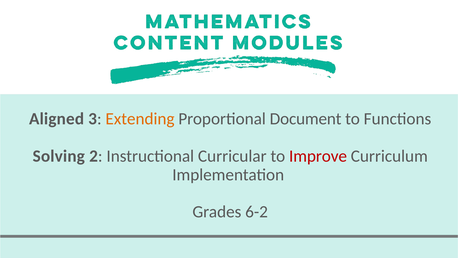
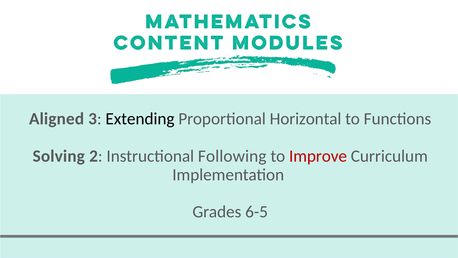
Extending colour: orange -> black (140, 119)
Document: Document -> Horizontal (306, 119)
Curricular: Curricular -> Following (232, 156)
6-2: 6-2 -> 6-5 (257, 212)
